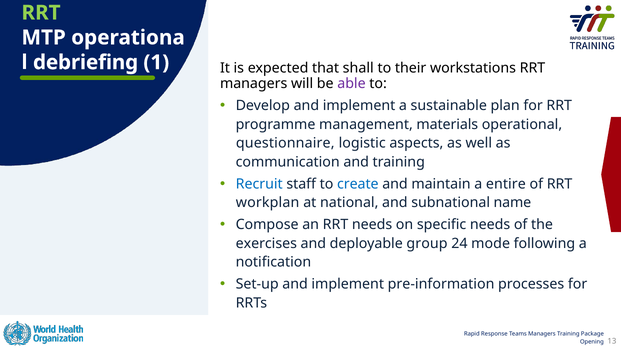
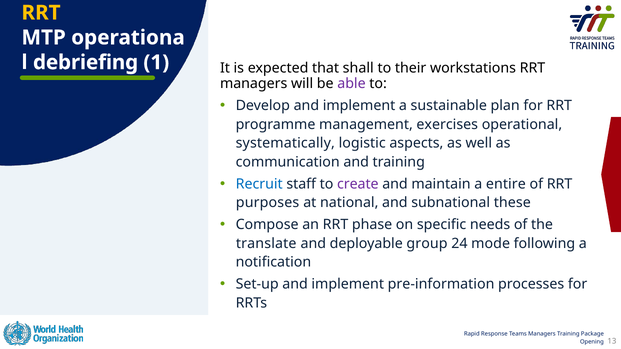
RRT colour: light green -> yellow (41, 13)
materials: materials -> exercises (447, 125)
questionnaire: questionnaire -> systematically (285, 143)
create colour: blue -> purple (358, 184)
workplan: workplan -> purposes (268, 203)
name: name -> these (512, 203)
RRT needs: needs -> phase (372, 225)
exercises: exercises -> translate (266, 244)
